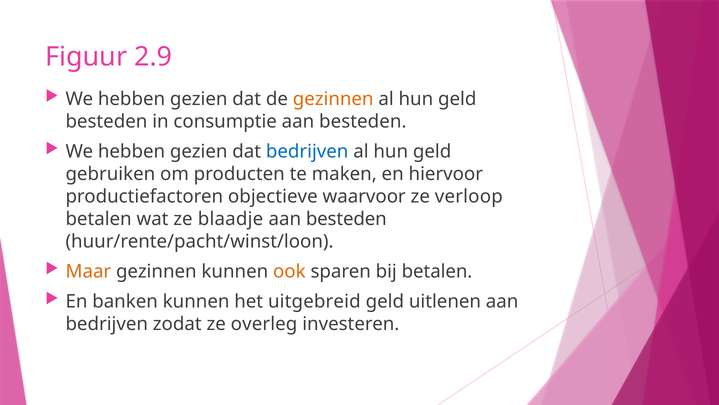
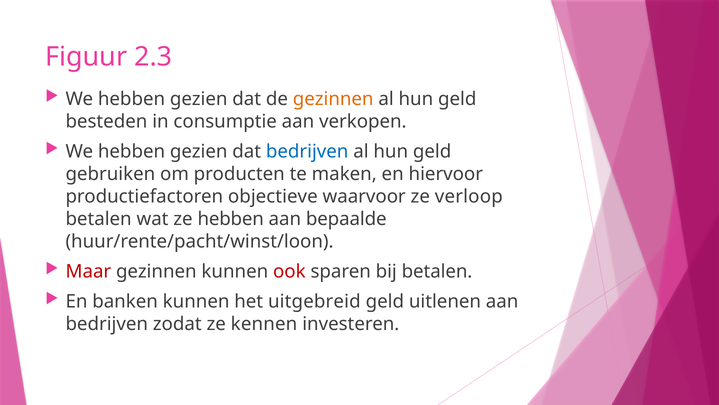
2.9: 2.9 -> 2.3 (153, 57)
consumptie aan besteden: besteden -> verkopen (363, 121)
ze blaadje: blaadje -> hebben (231, 219)
besteden: besteden -> bepaalde (346, 219)
Maar colour: orange -> red (88, 271)
ook colour: orange -> red (289, 271)
overleg: overleg -> kennen (264, 323)
